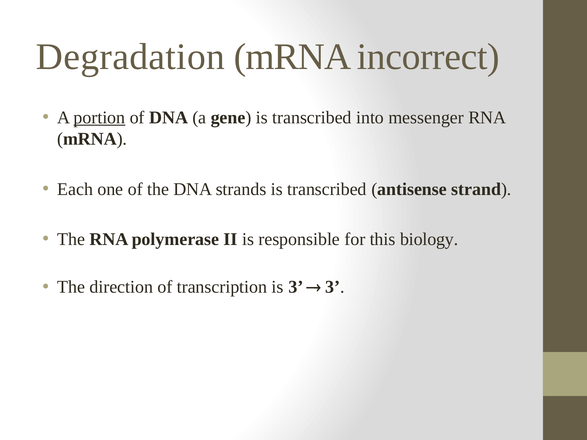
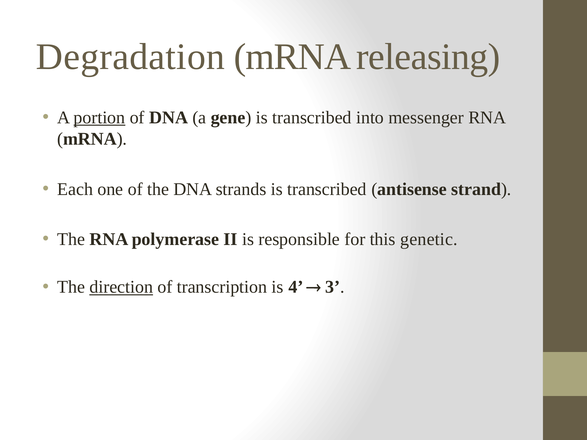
incorrect: incorrect -> releasing (428, 57)
biology: biology -> genetic (429, 239)
direction underline: none -> present (121, 287)
is 3: 3 -> 4 (296, 287)
